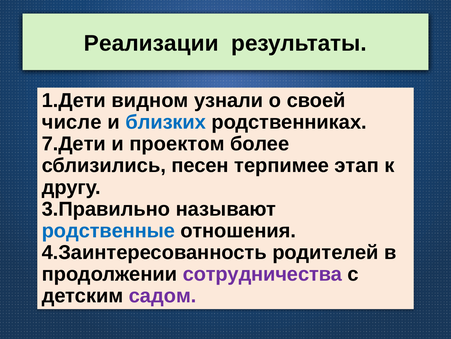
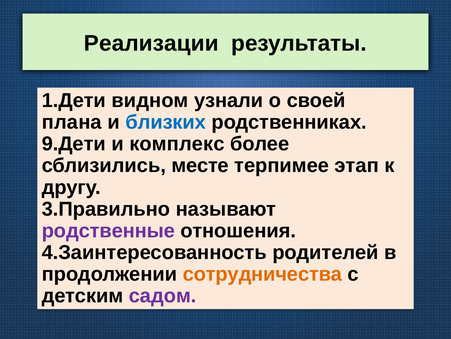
числе: числе -> плана (72, 122)
7.Дети: 7.Дети -> 9.Дети (74, 144)
проектом: проектом -> комплекс (177, 144)
песен: песен -> месте (200, 165)
родственные colour: blue -> purple (108, 230)
сотрудничества colour: purple -> orange (262, 274)
